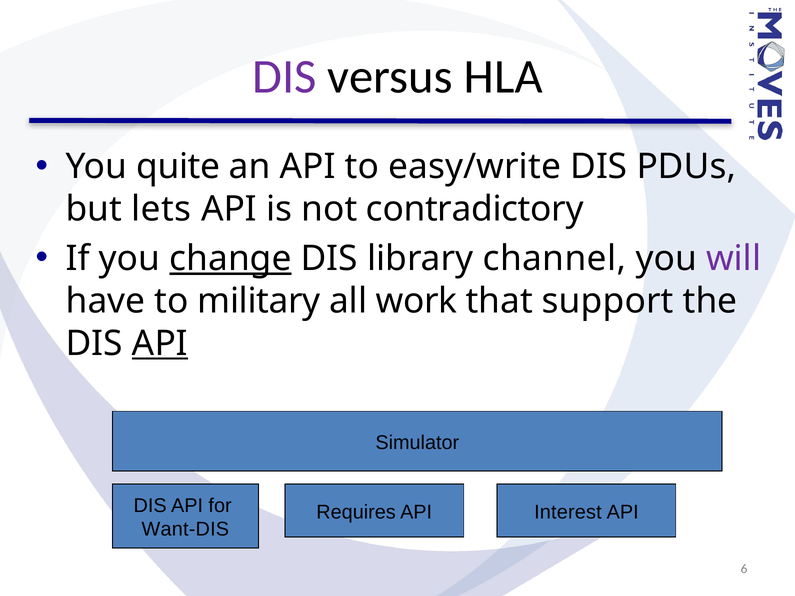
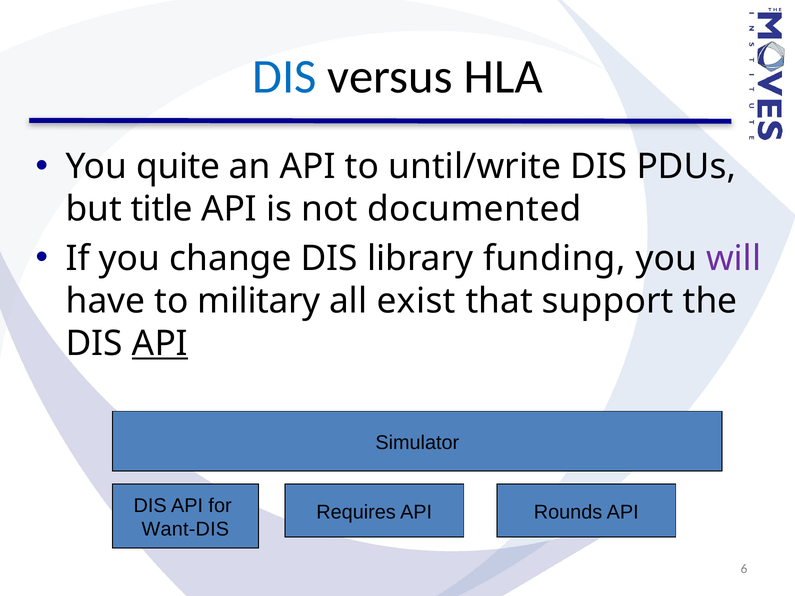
DIS colour: purple -> blue (284, 77)
easy/write: easy/write -> until/write (475, 167)
lets: lets -> title (162, 209)
contradictory: contradictory -> documented (474, 209)
change underline: present -> none (230, 259)
channel: channel -> funding (554, 259)
work: work -> exist (416, 301)
Interest: Interest -> Rounds (568, 512)
